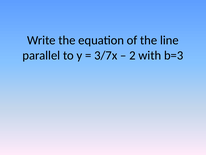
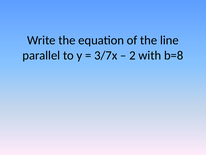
b=3: b=3 -> b=8 (174, 55)
